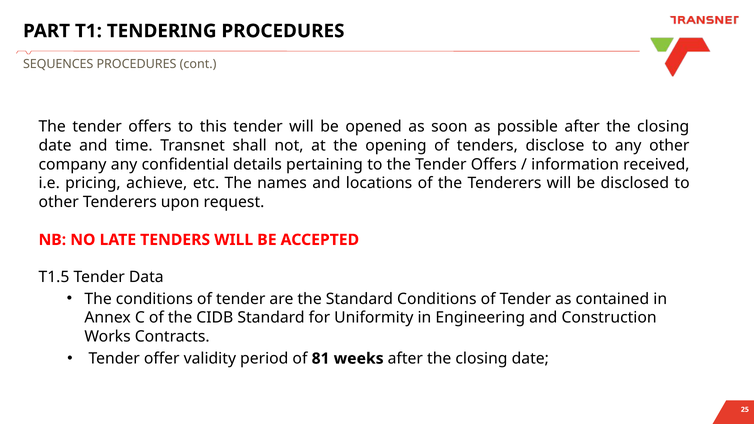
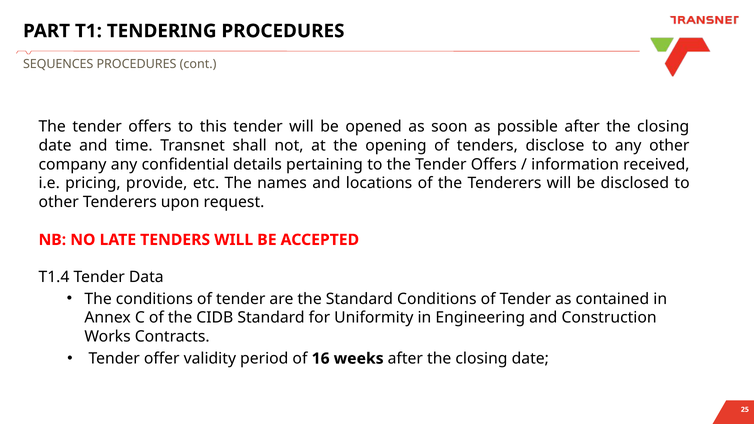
achieve: achieve -> provide (157, 183)
T1.5: T1.5 -> T1.4 (54, 277)
81: 81 -> 16 (321, 359)
